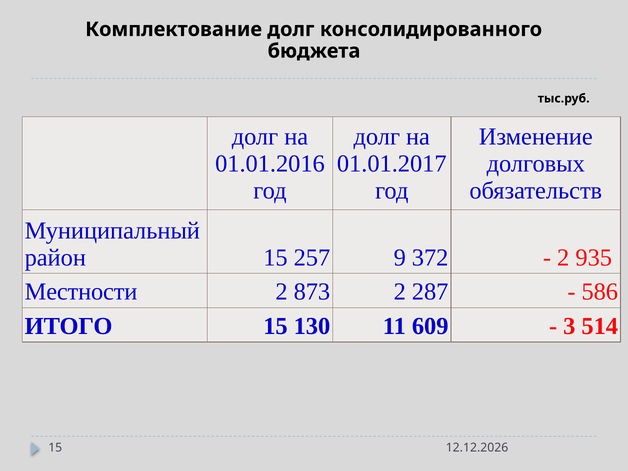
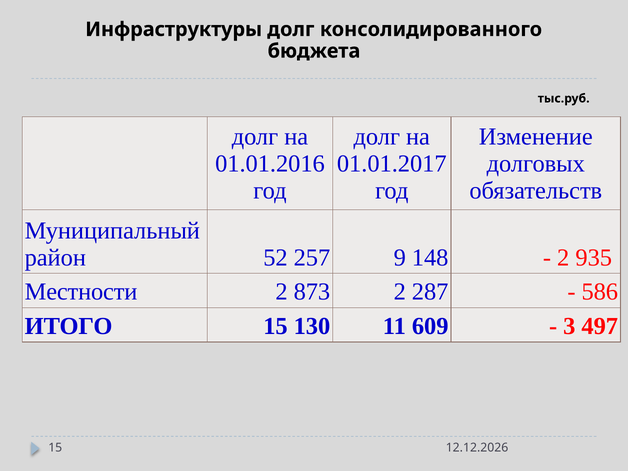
Комплектование: Комплектование -> Инфраструктуры (174, 29)
район 15: 15 -> 52 (275, 258)
372: 372 -> 148 (430, 258)
514: 514 -> 497 (600, 326)
